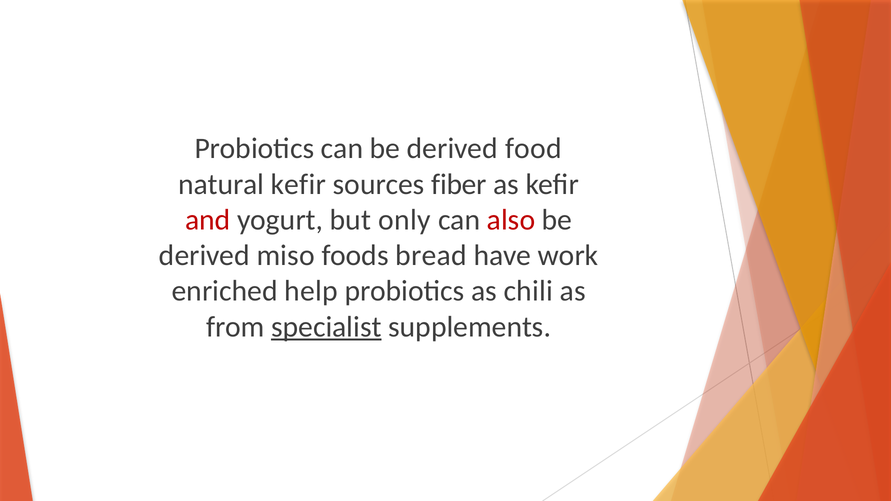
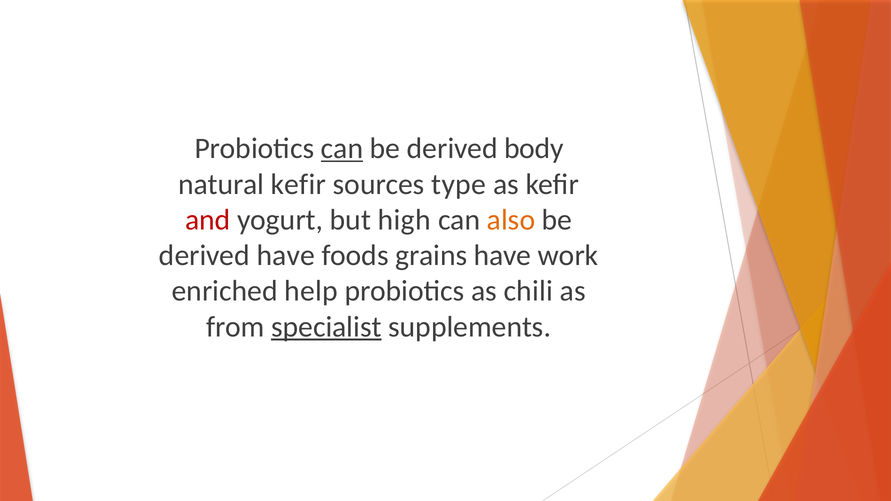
can underline: none -> present (342, 149)
food: food -> body (534, 149)
fiber: fiber -> type (459, 184)
only: only -> high (404, 220)
also colour: red -> orange (511, 220)
derived miso: miso -> have (286, 256)
bread: bread -> grains (431, 256)
